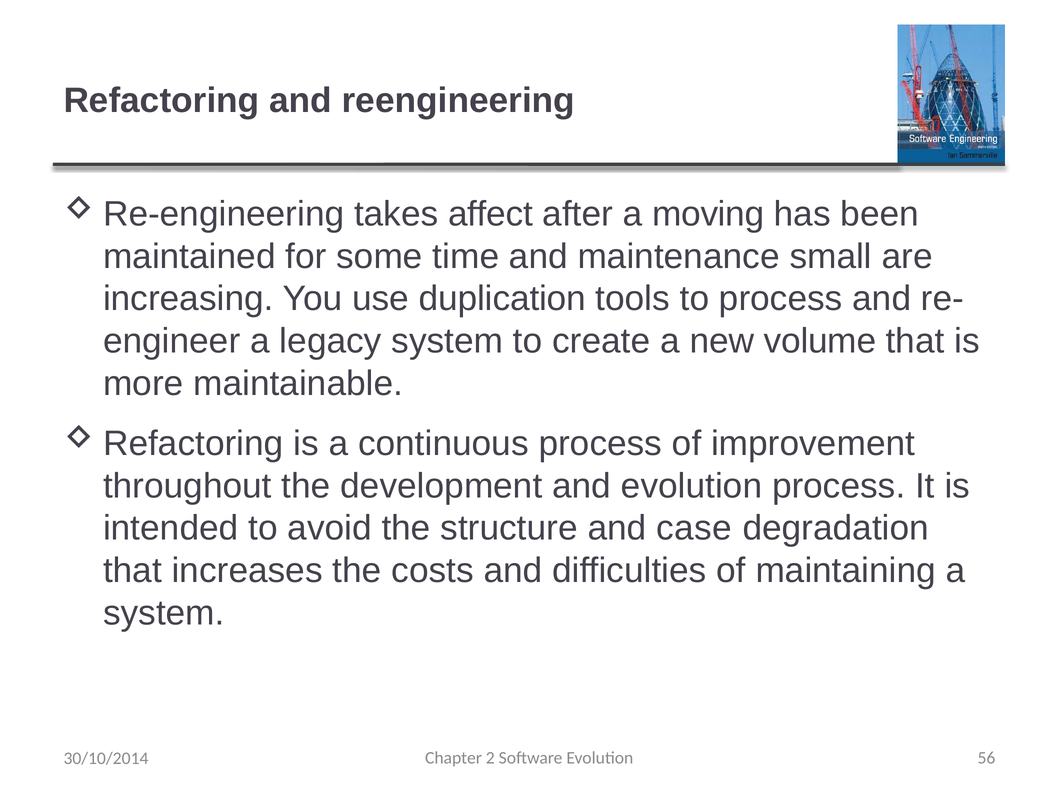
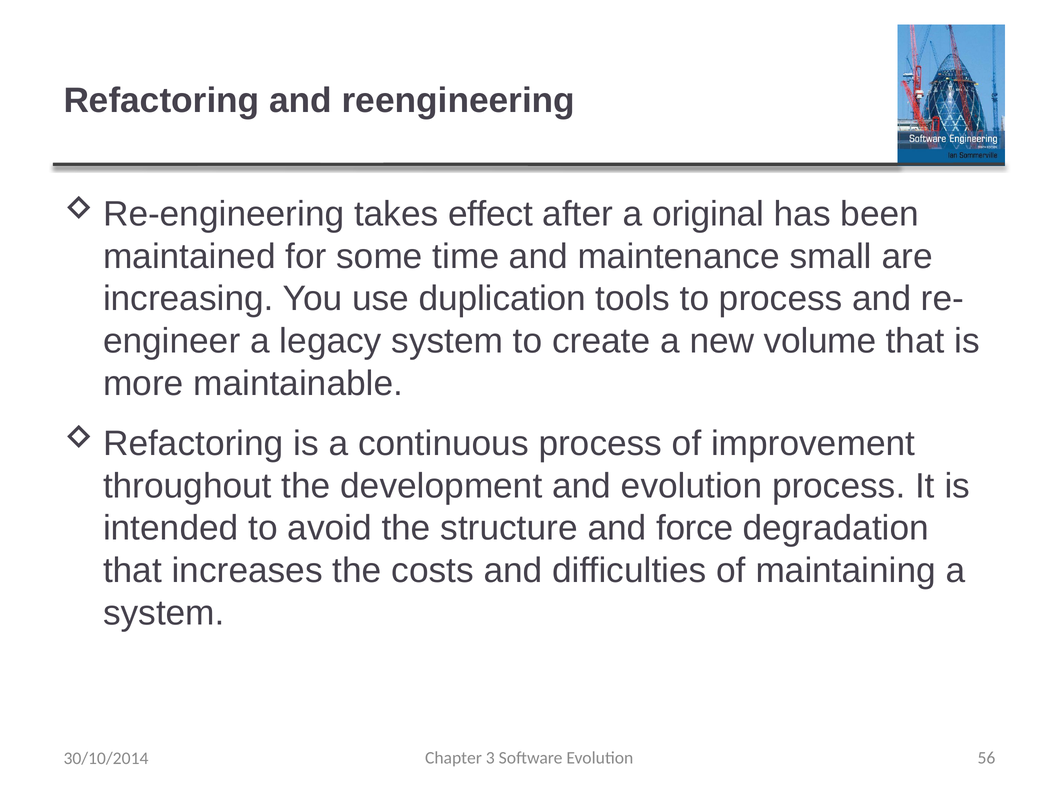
affect: affect -> effect (491, 214)
moving: moving -> original (708, 214)
case: case -> force (695, 528)
2: 2 -> 3 (490, 758)
